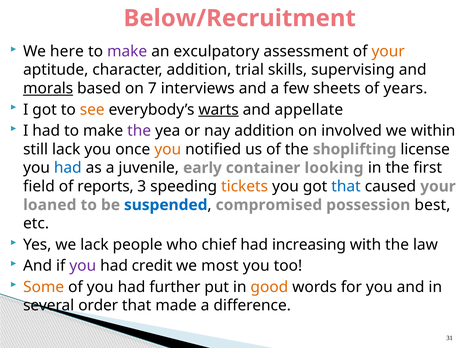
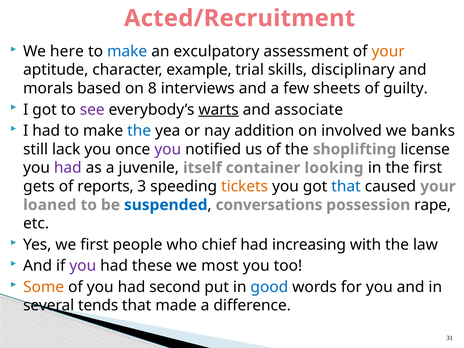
Below/Recruitment: Below/Recruitment -> Acted/Recruitment (240, 18)
make colour: purple -> blue (127, 51)
character addition: addition -> example (199, 70)
supervising: supervising -> disciplinary (353, 70)
morals underline: present -> none (48, 88)
7: 7 -> 8 (152, 88)
years: years -> guilty (406, 88)
see colour: orange -> purple (92, 110)
appellate: appellate -> associate (309, 110)
the colour: purple -> blue (139, 131)
within: within -> banks (433, 131)
you colour: orange -> purple (168, 149)
had colour: blue -> purple (68, 168)
early: early -> itself (202, 168)
field: field -> gets (39, 186)
compromised: compromised -> conversations (269, 205)
best: best -> rape (433, 205)
we lack: lack -> first (94, 245)
credit: credit -> these (152, 266)
further: further -> second (175, 287)
good colour: orange -> blue (269, 287)
order: order -> tends (98, 305)
